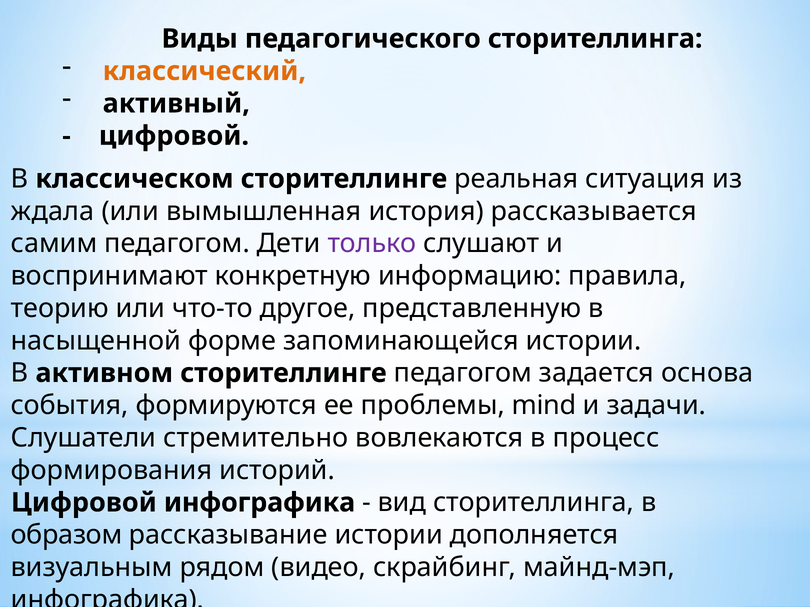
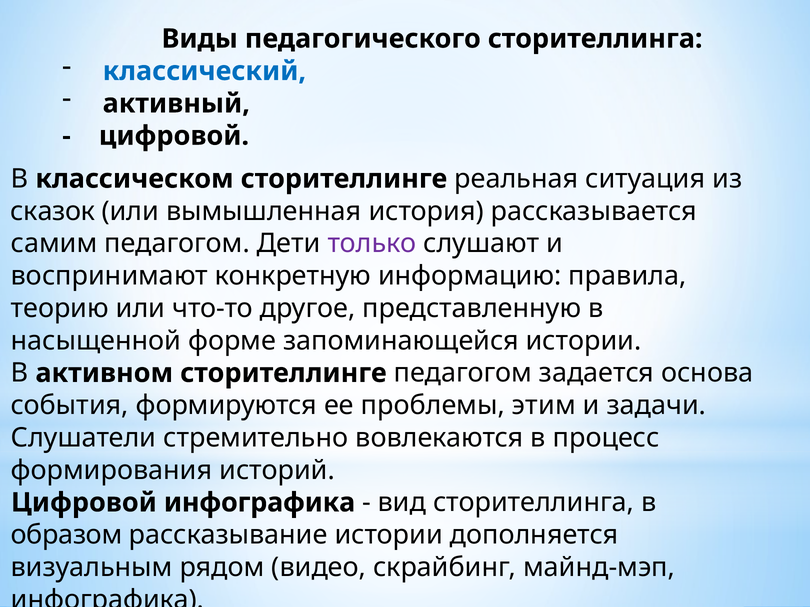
классический colour: orange -> blue (204, 71)
ждала: ждала -> сказок (53, 211)
mind: mind -> этим (544, 406)
